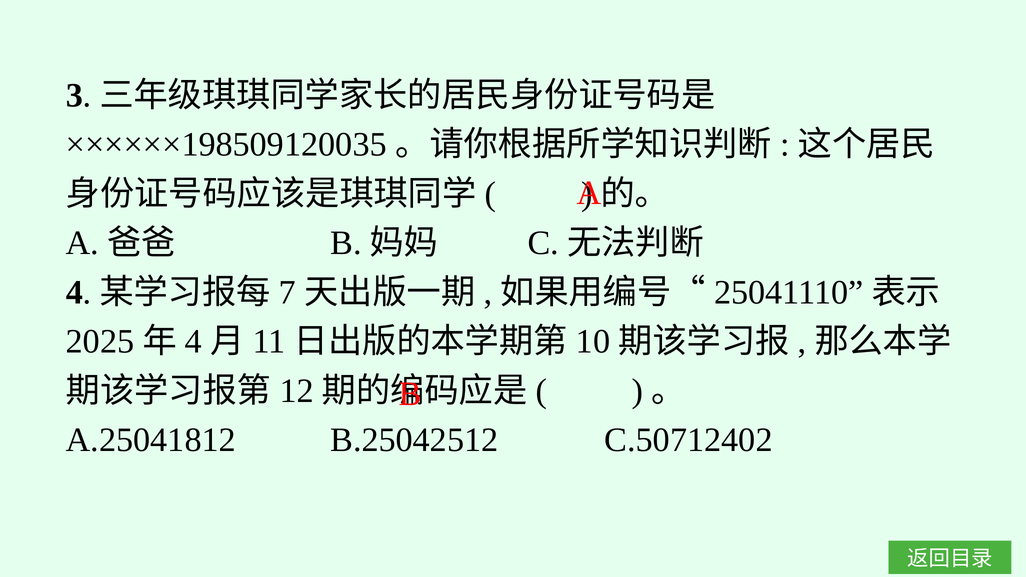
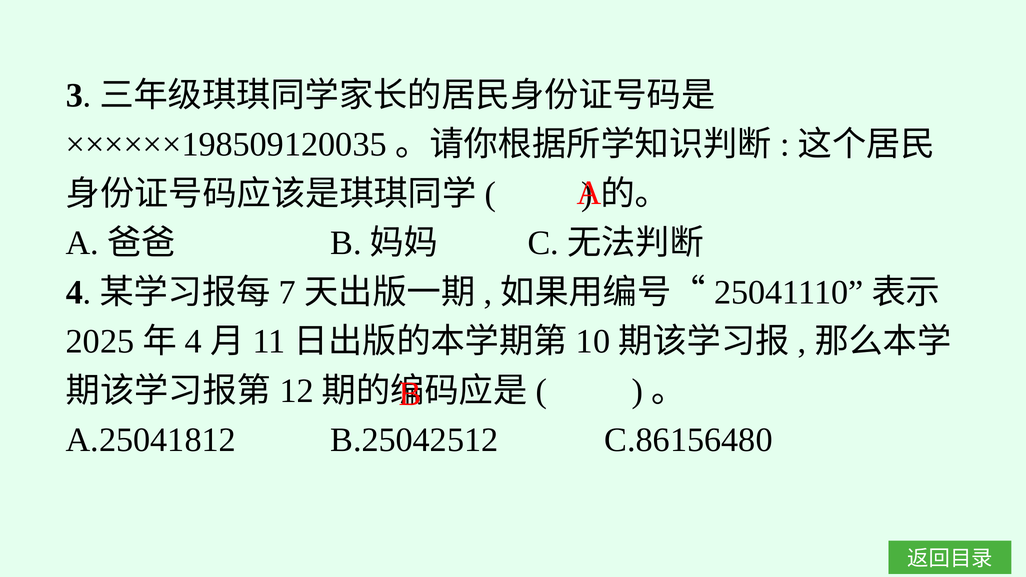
C.50712402: C.50712402 -> C.86156480 (689, 440)
